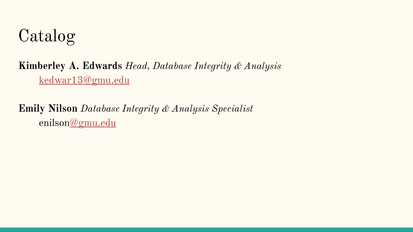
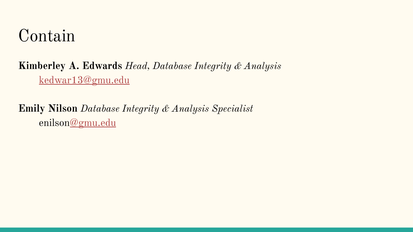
Catalog: Catalog -> Contain (47, 36)
